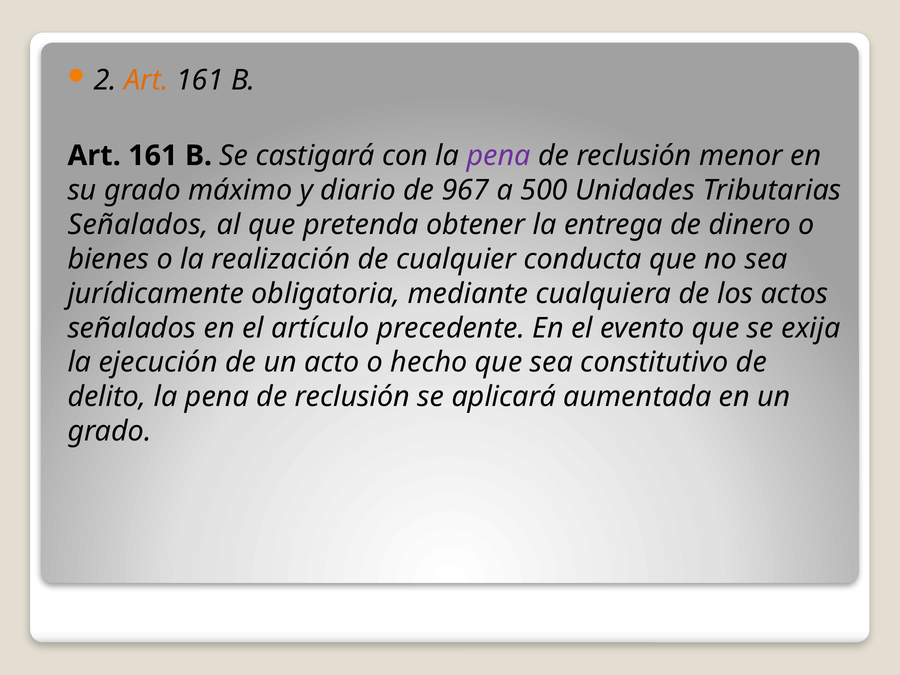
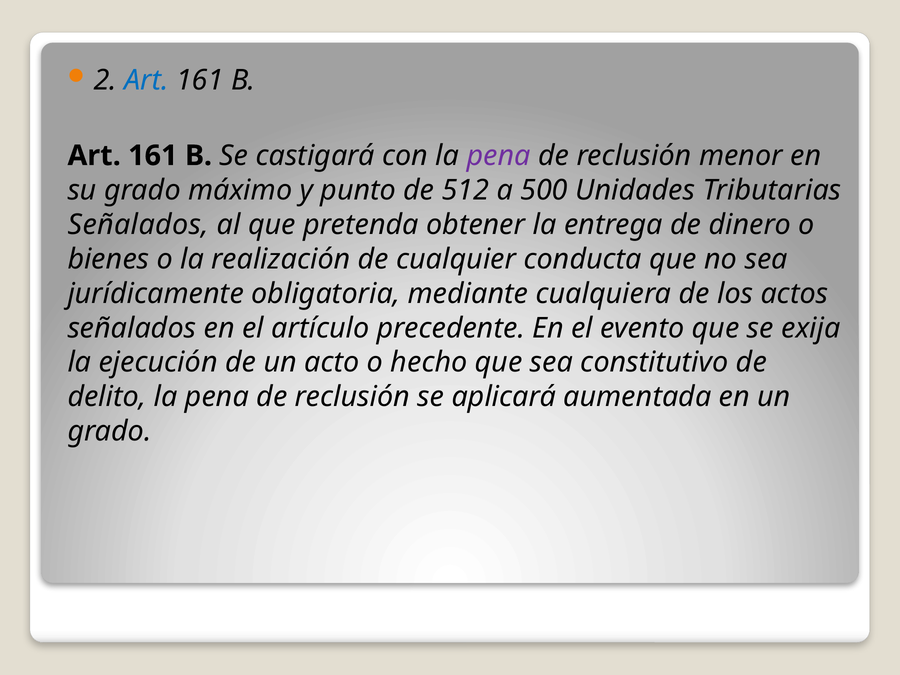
Art colour: orange -> blue (146, 80)
diario: diario -> punto (358, 190)
967: 967 -> 512 (465, 190)
